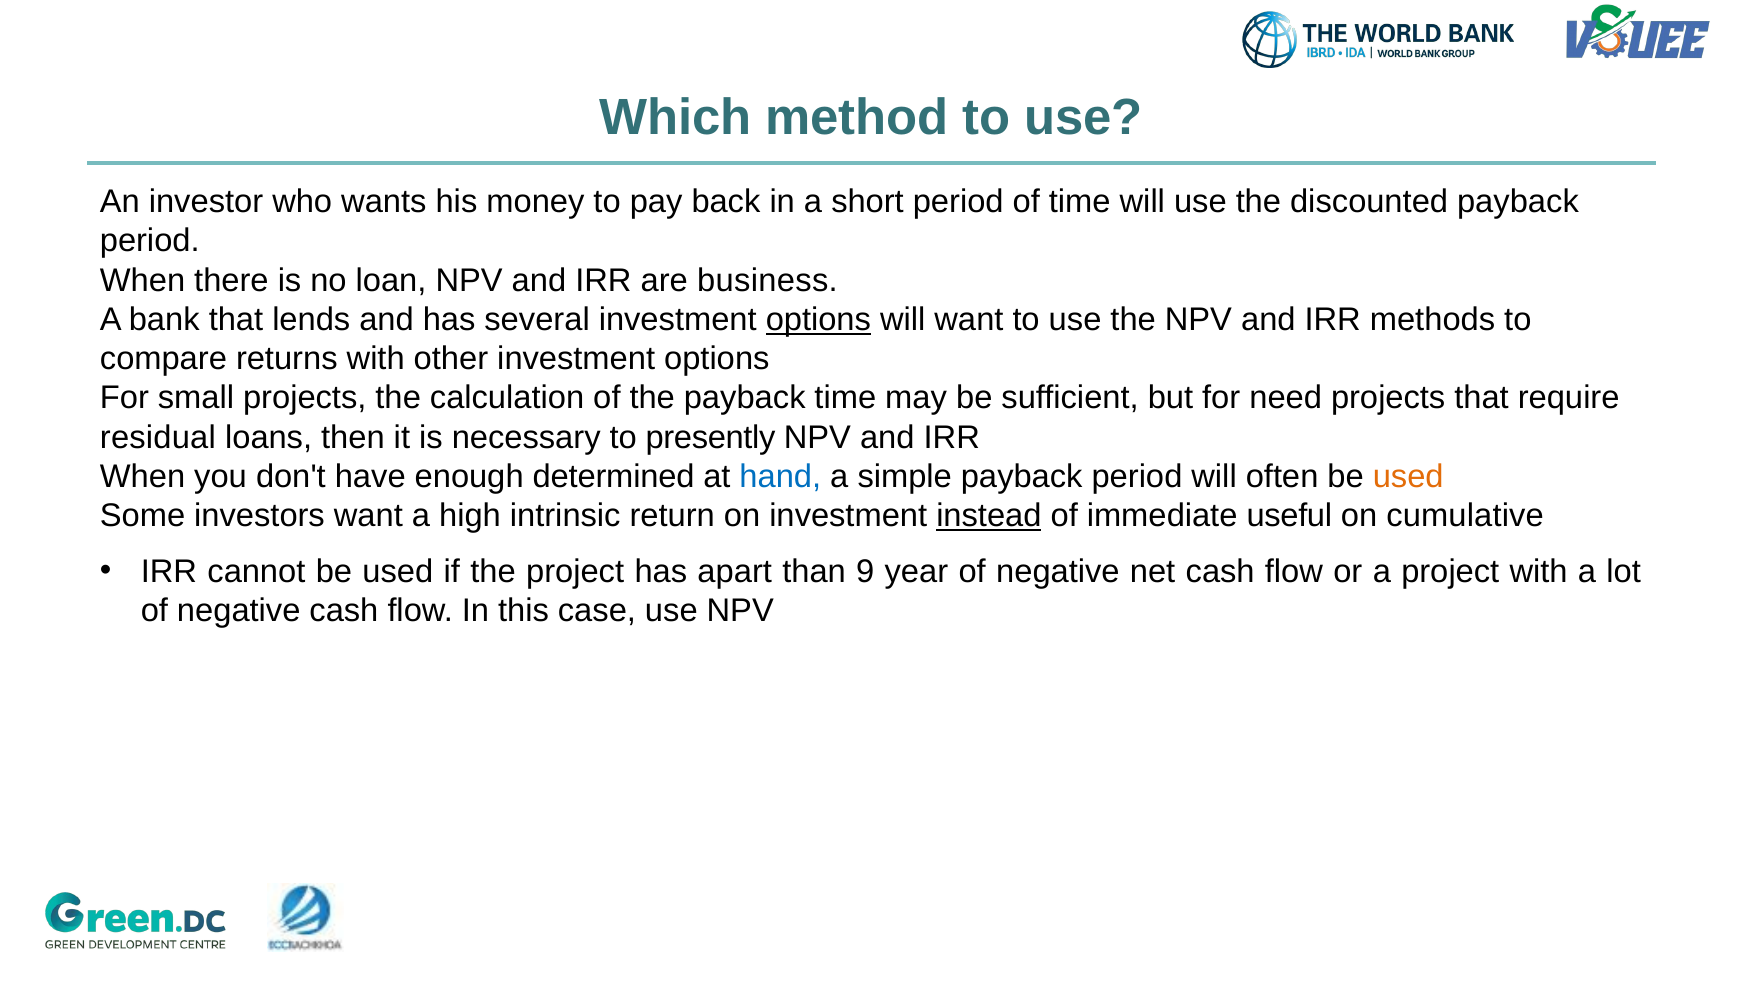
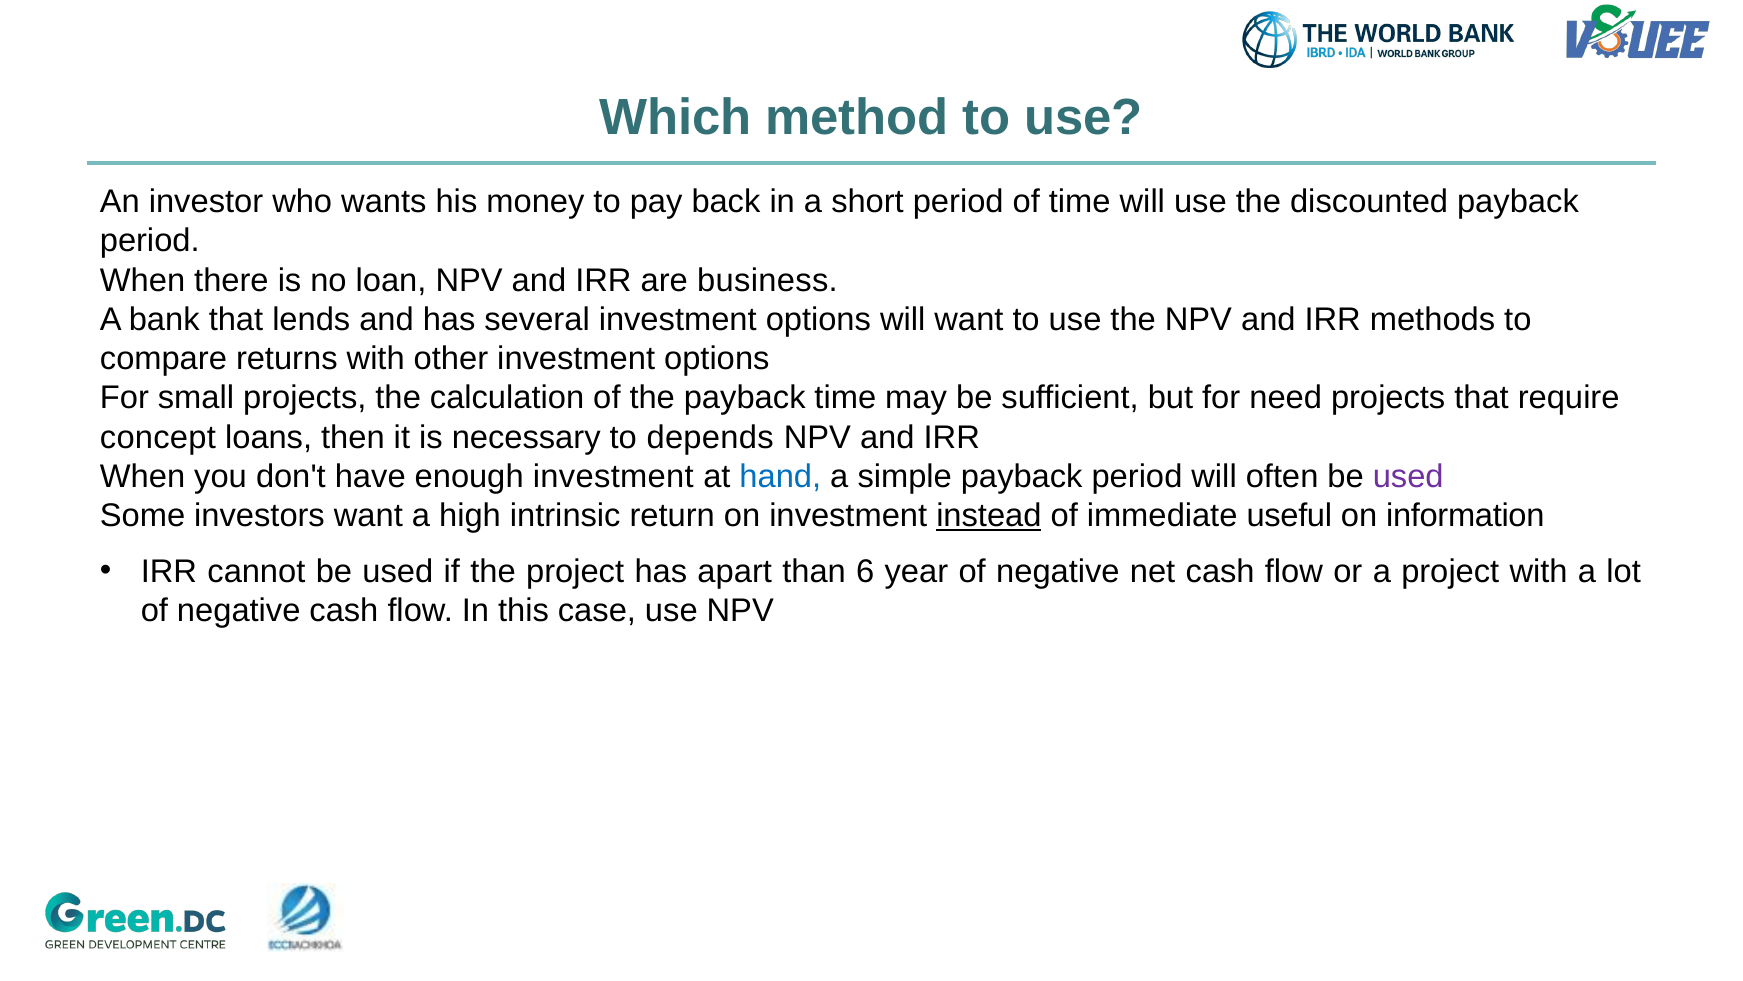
options underline: present -> none (818, 319)
residual: residual -> concept (158, 437)
presently: presently -> depends (710, 437)
enough determined: determined -> investment (613, 476)
used colour: orange -> purple (1408, 476)
cumulative: cumulative -> information (1465, 516)
9: 9 -> 6 (865, 571)
